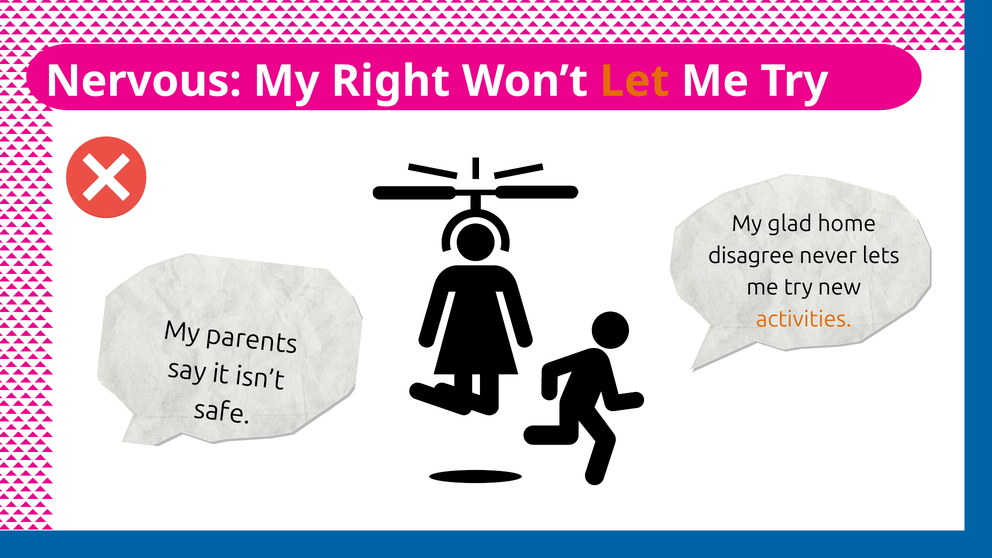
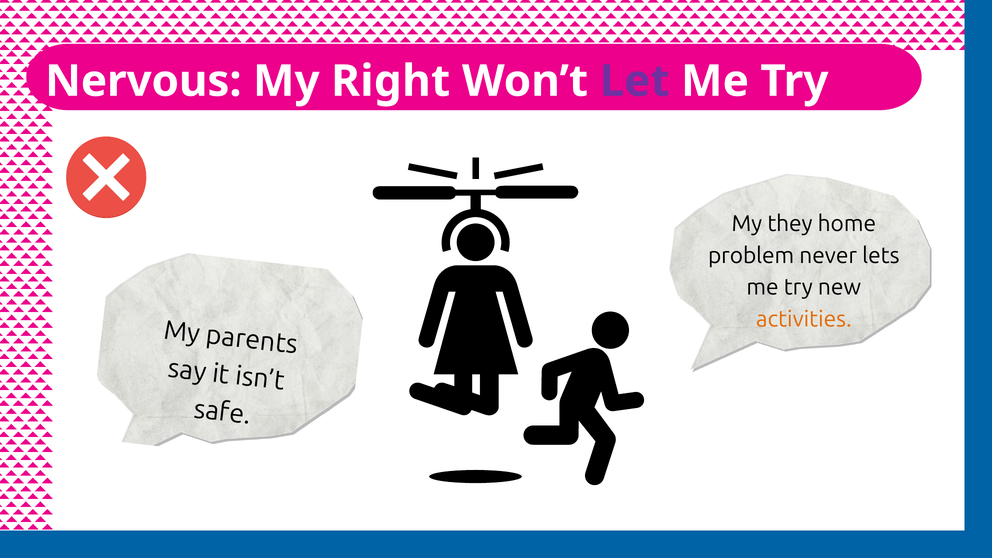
Let colour: orange -> purple (635, 81)
glad: glad -> they (790, 224)
disagree: disagree -> problem (751, 256)
